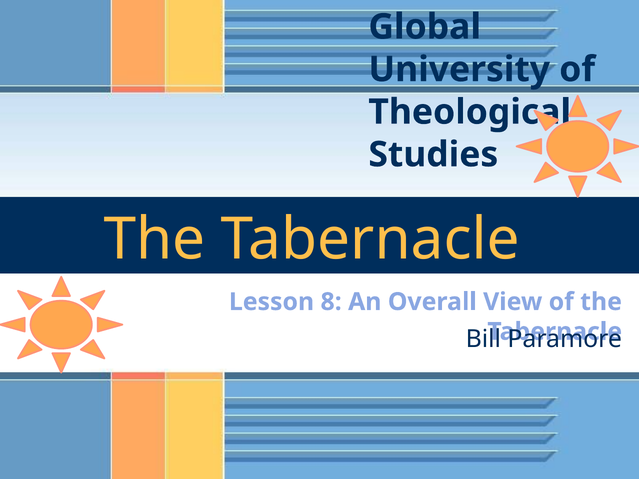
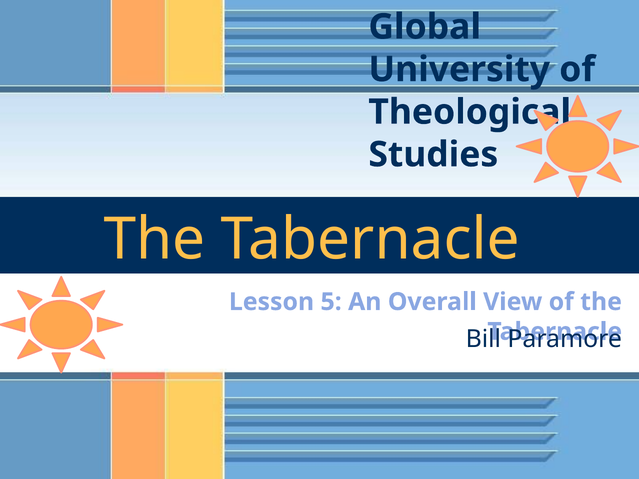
8: 8 -> 5 (331, 302)
